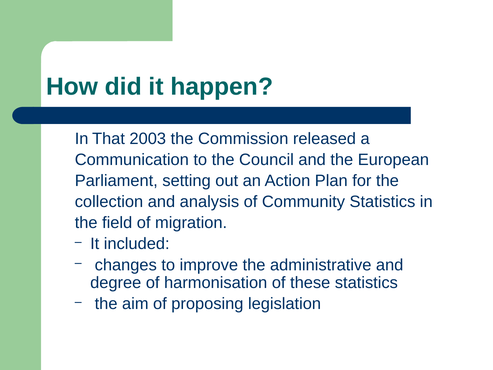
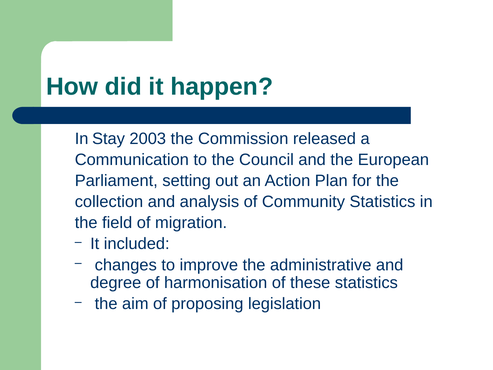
That: That -> Stay (109, 139)
